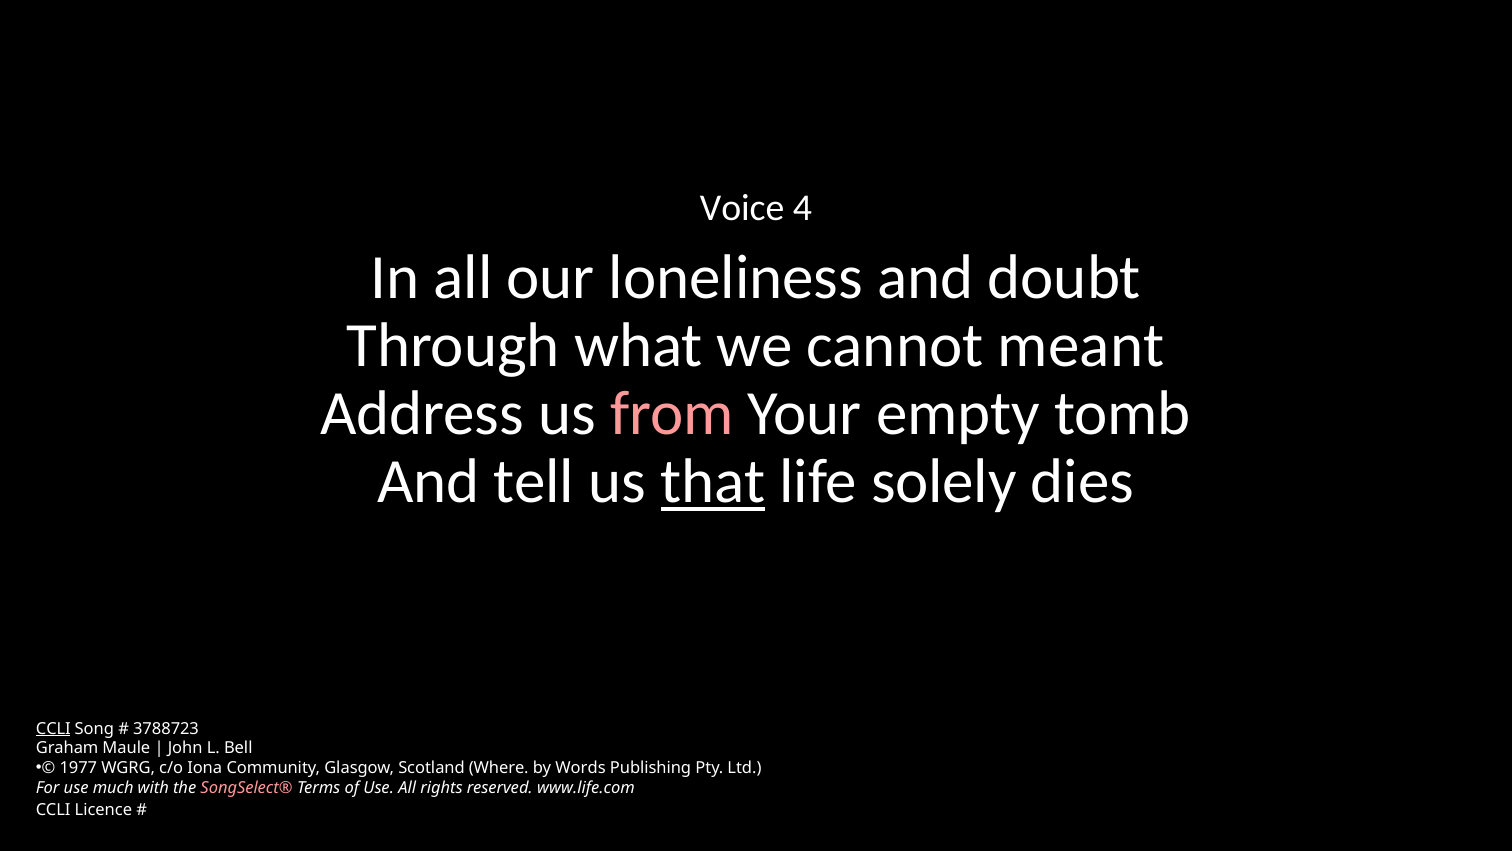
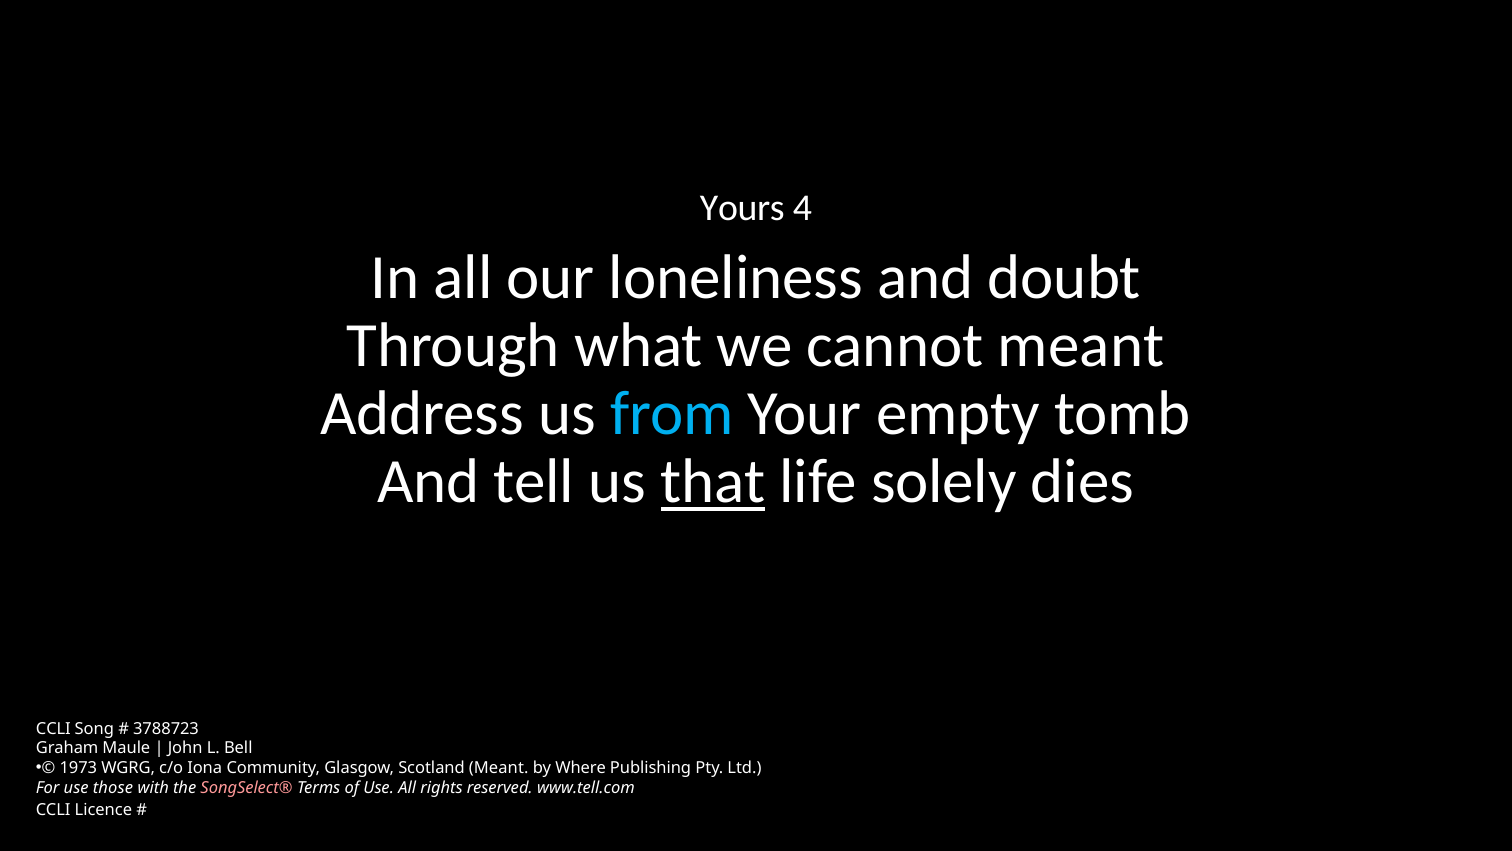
Voice: Voice -> Yours (742, 208)
from colour: pink -> light blue (672, 414)
CCLI underline: present -> none (53, 728)
1977: 1977 -> 1973 (78, 768)
Scotland Where: Where -> Meant (499, 768)
Words: Words -> Where (581, 768)
much: much -> those (113, 788)
www.life.com: www.life.com -> www.tell.com (586, 788)
